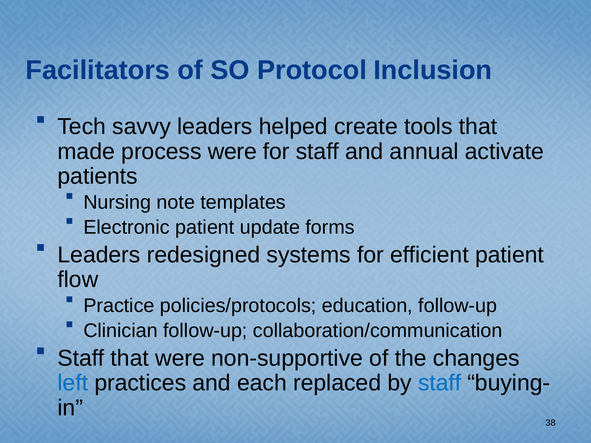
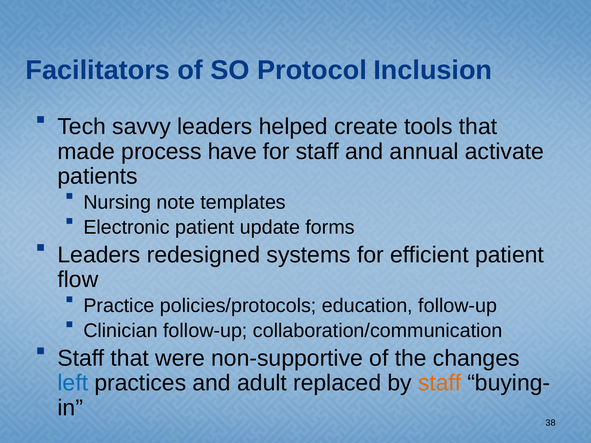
process were: were -> have (232, 152)
each: each -> adult (262, 383)
staff colour: blue -> orange (440, 383)
